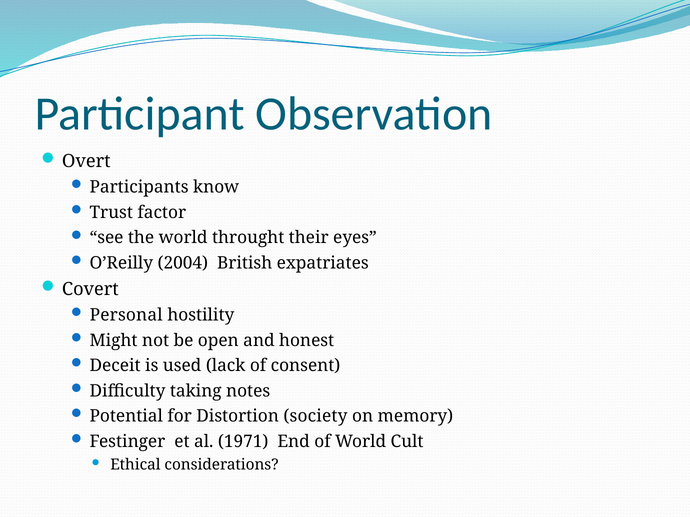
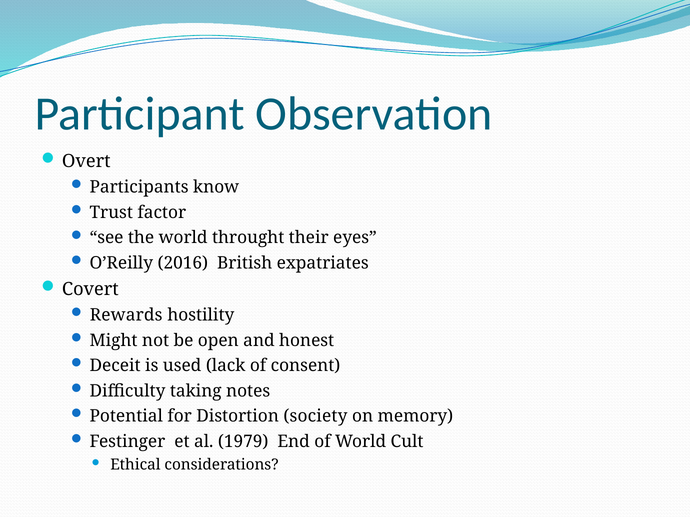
2004: 2004 -> 2016 (183, 263)
Personal: Personal -> Rewards (126, 315)
1971: 1971 -> 1979 (243, 442)
